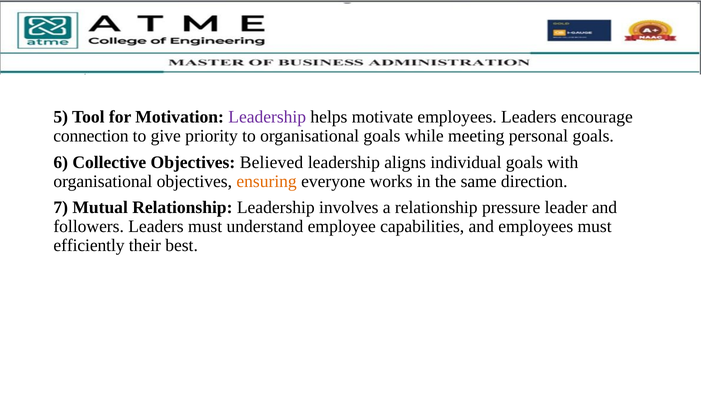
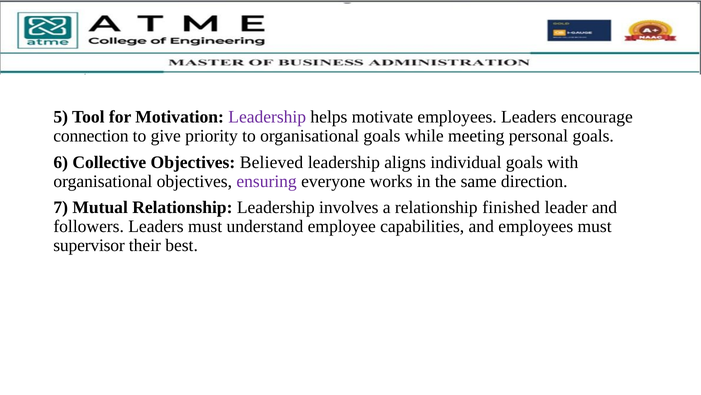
ensuring colour: orange -> purple (267, 181)
pressure: pressure -> finished (511, 207)
efficiently: efficiently -> supervisor (89, 245)
